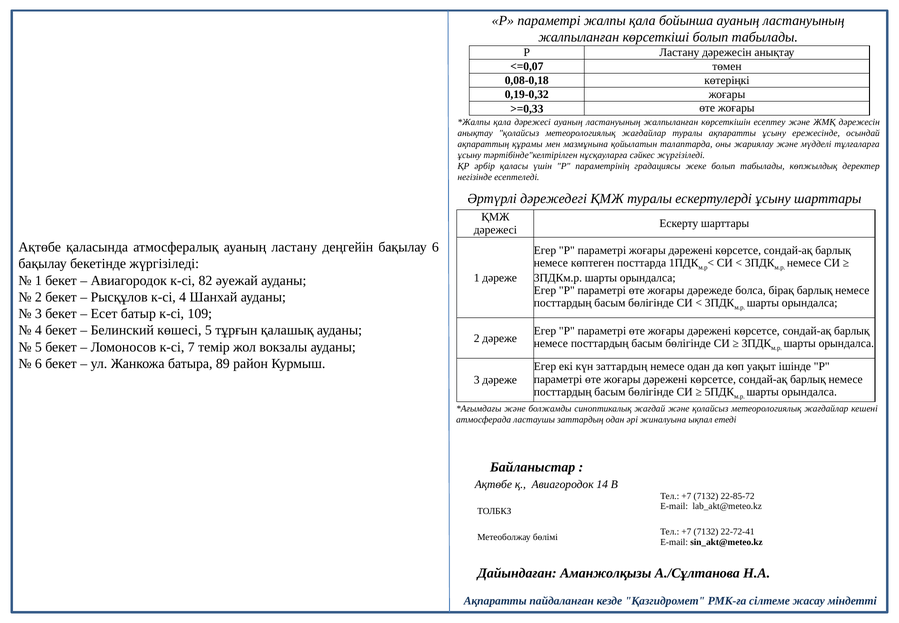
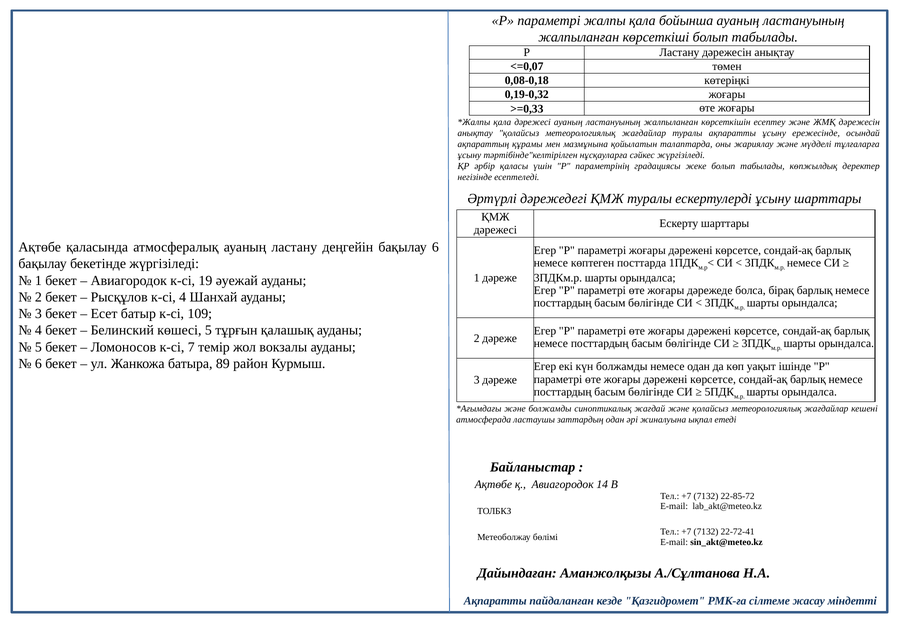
82: 82 -> 19 (205, 280)
күн заттардың: заттардың -> болжамды (622, 366)
